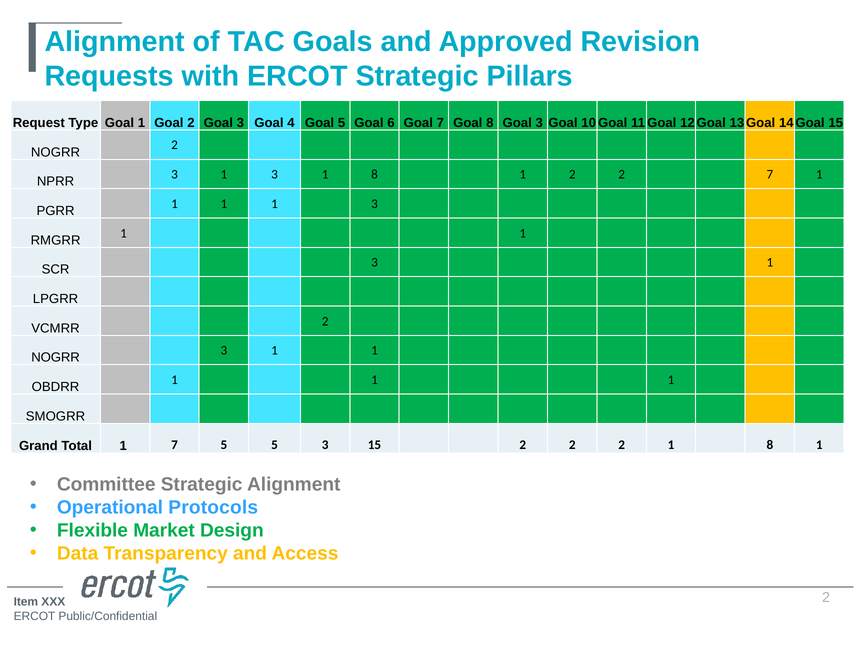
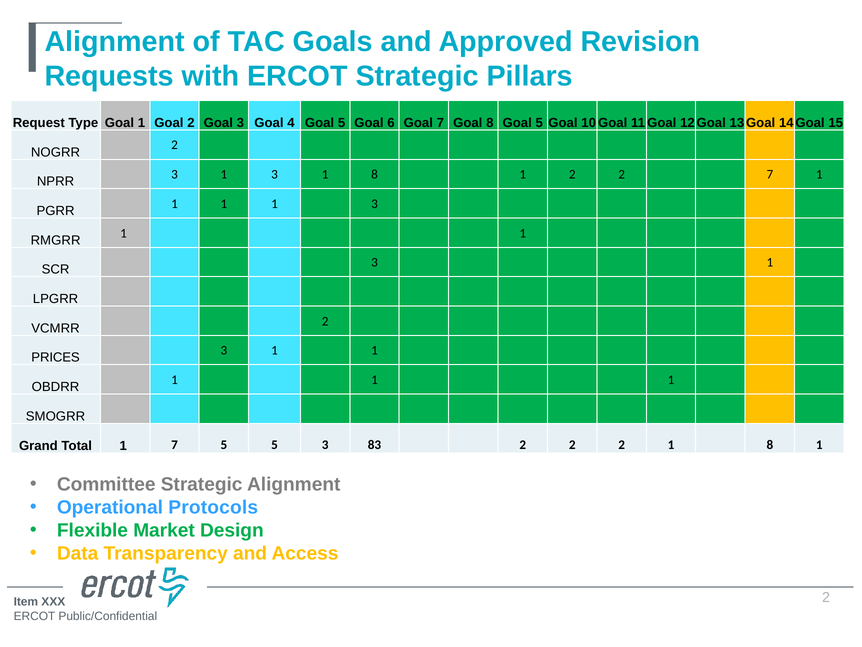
8 Goal 3: 3 -> 5 (539, 123)
NOGRR: NOGRR -> PRICES (56, 357)
3 15: 15 -> 83 (374, 444)
